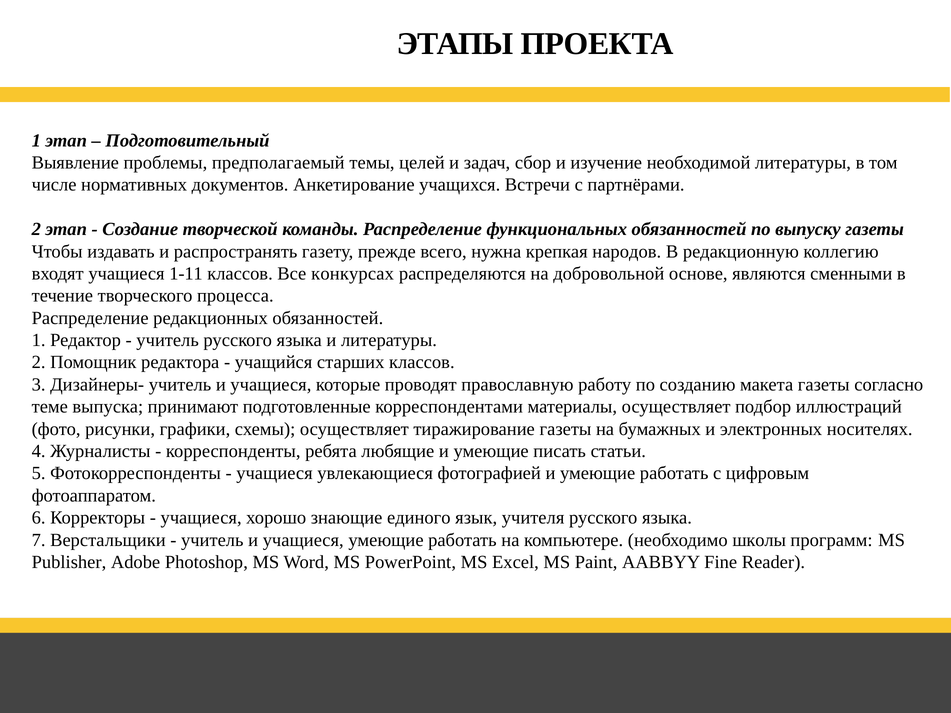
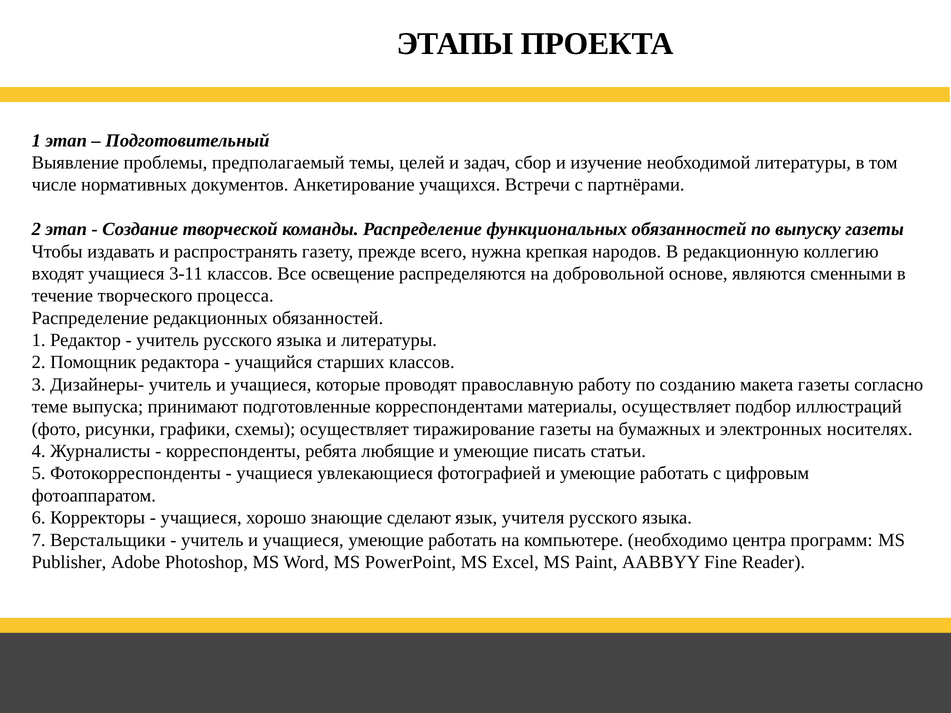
1-11: 1-11 -> 3-11 (186, 274)
конкурсах: конкурсах -> освещение (353, 274)
единого: единого -> сделают (419, 518)
школы: школы -> центра (759, 540)
